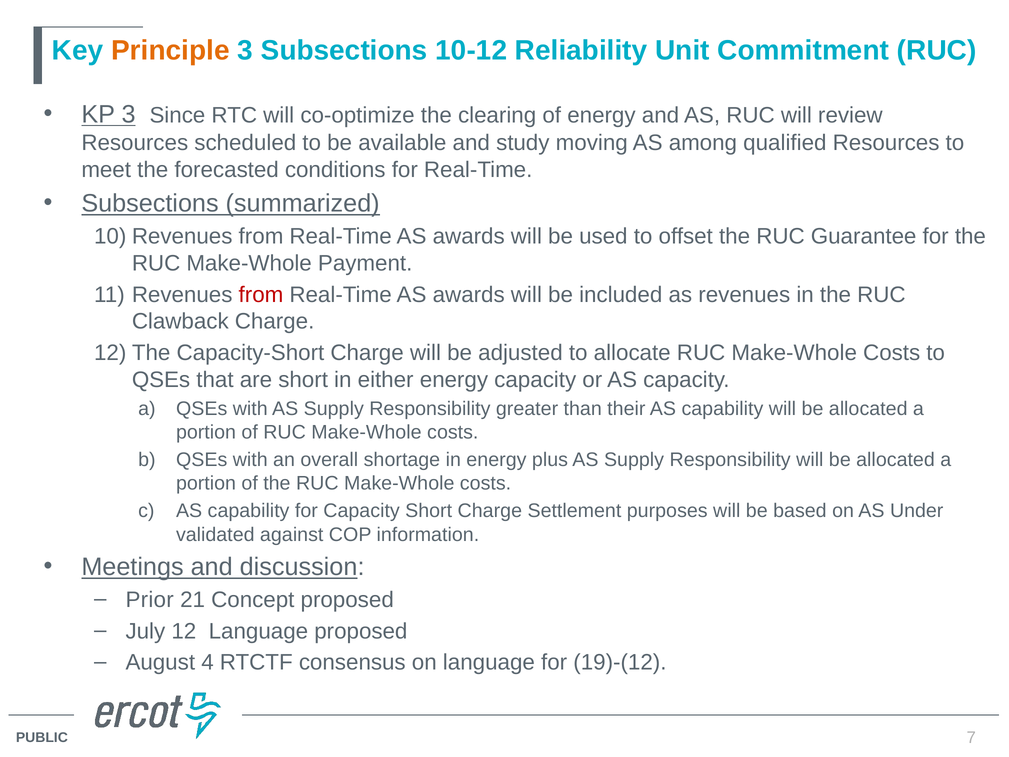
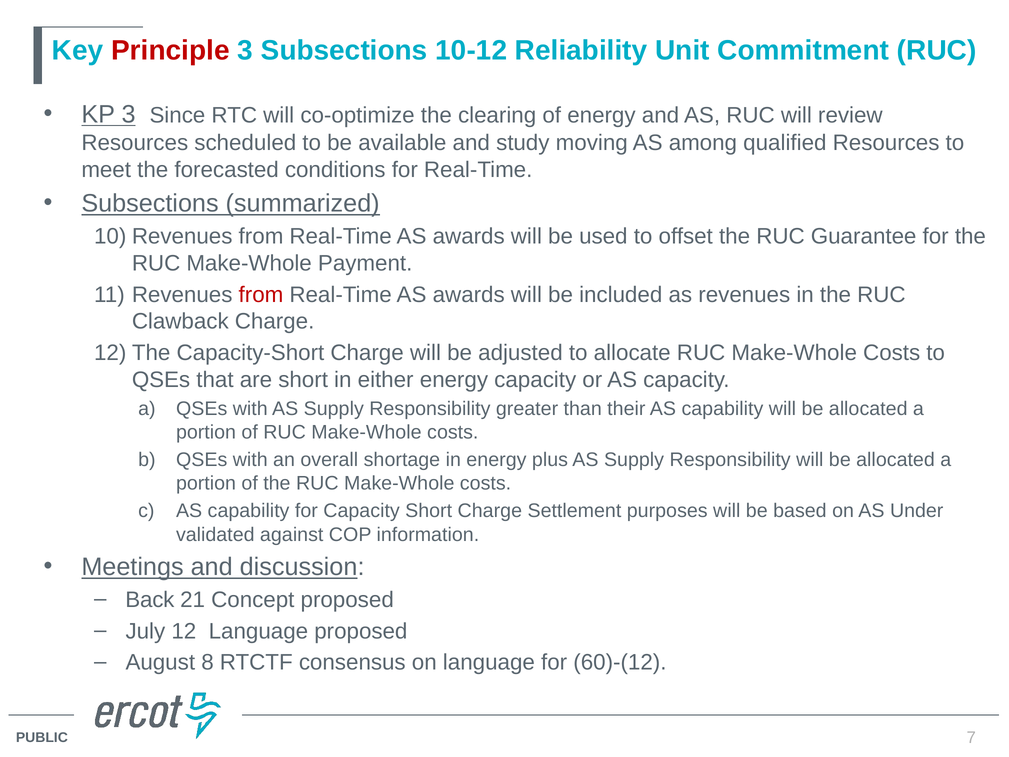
Principle colour: orange -> red (170, 51)
Prior: Prior -> Back (150, 600)
4: 4 -> 8 (208, 662)
19)-(12: 19)-(12 -> 60)-(12 (620, 662)
